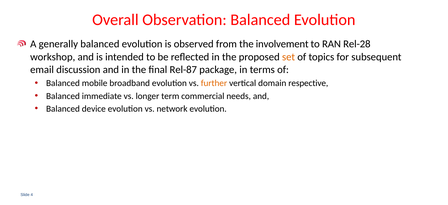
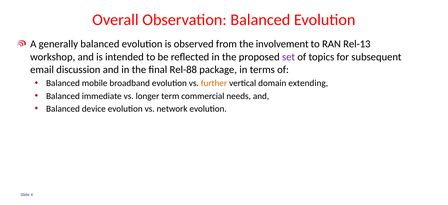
Rel-28: Rel-28 -> Rel-13 (357, 44)
set colour: orange -> purple (289, 57)
Rel-87: Rel-87 -> Rel-88 (183, 70)
respective: respective -> extending (308, 83)
